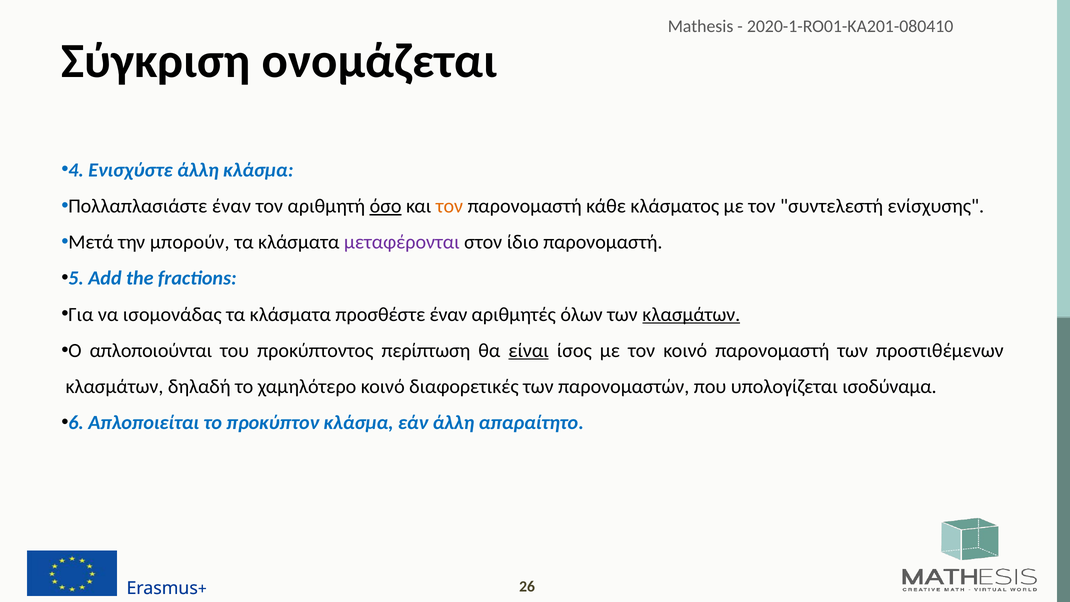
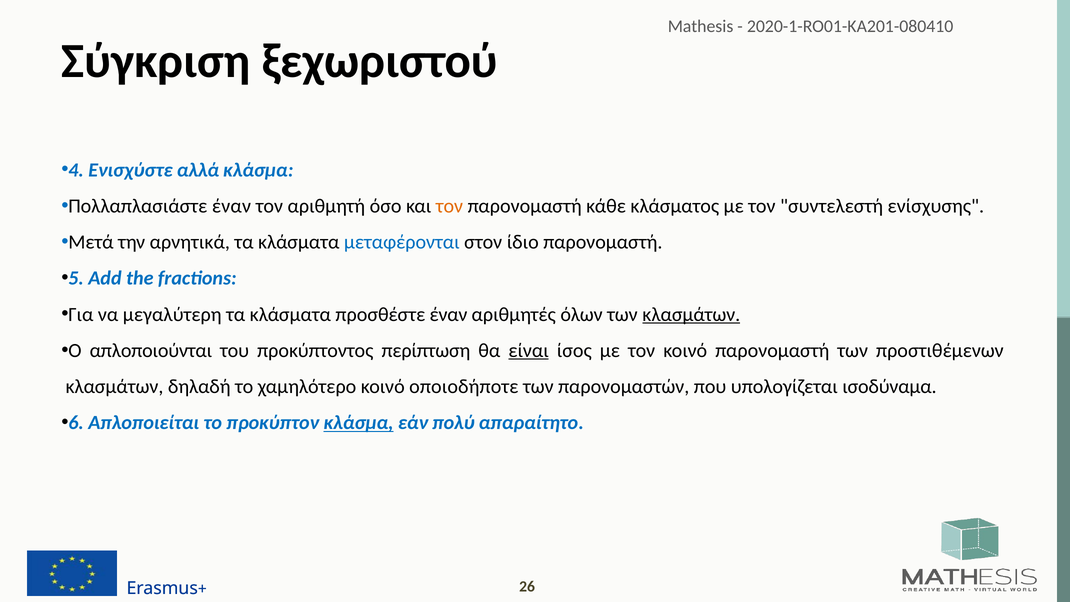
ονομάζεται: ονομάζεται -> ξεχωριστού (380, 61)
Ενισχύστε άλλη: άλλη -> αλλά (198, 170)
όσο underline: present -> none (386, 206)
μπορούν: μπορούν -> αρνητικά (190, 242)
μεταφέρονται colour: purple -> blue (402, 242)
ισομονάδας: ισομονάδας -> μεγαλύτερη (172, 314)
διαφορετικές: διαφορετικές -> οποιοδήποτε (464, 387)
κλάσμα underline: none -> present (359, 423)
εάν άλλη: άλλη -> πολύ (453, 423)
